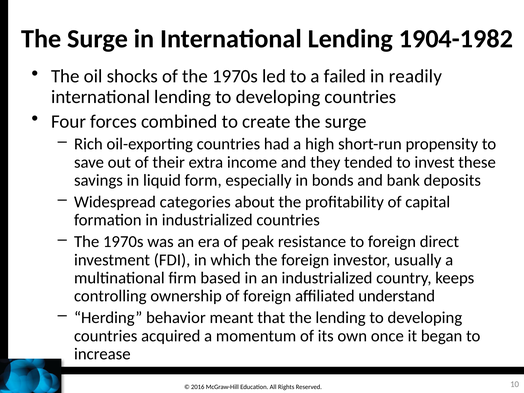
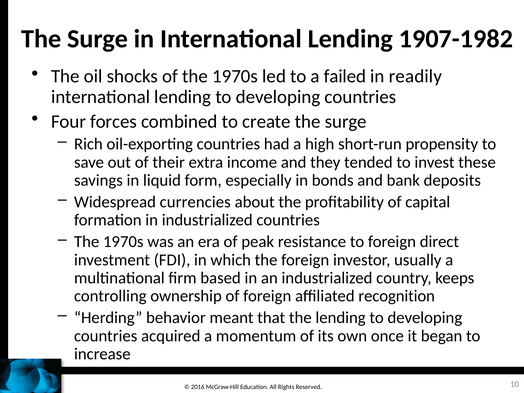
1904-1982: 1904-1982 -> 1907-1982 (456, 39)
categories: categories -> currencies (195, 202)
understand: understand -> recognition (397, 296)
